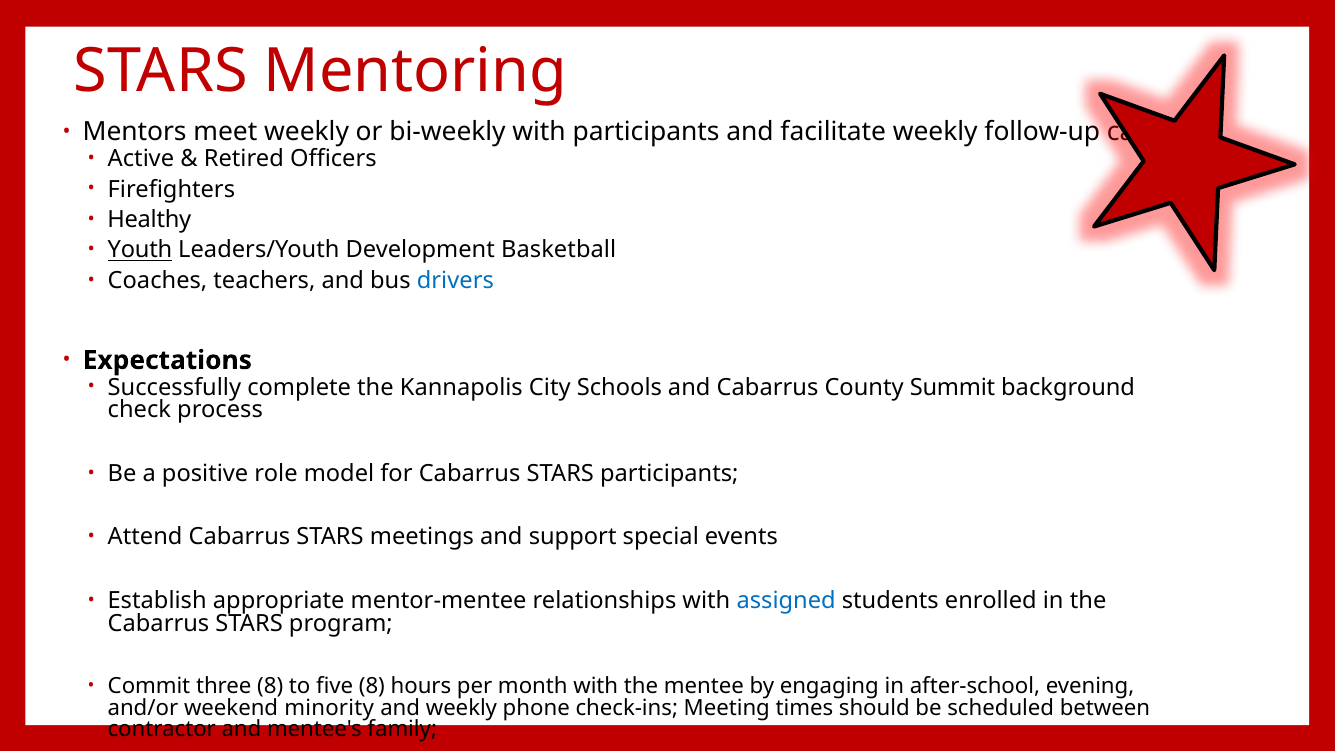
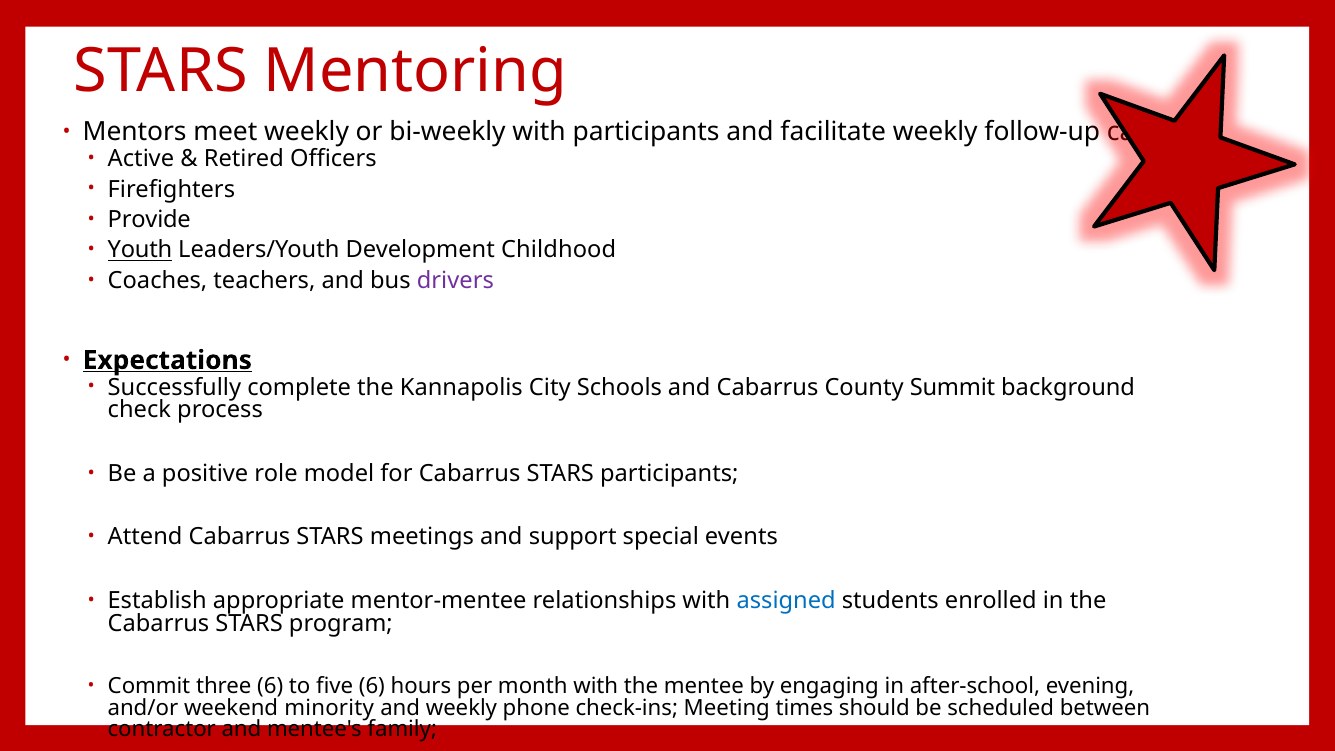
Healthy: Healthy -> Provide (149, 220)
Basketball: Basketball -> Childhood (559, 250)
drivers colour: blue -> purple (455, 281)
Expectations underline: none -> present (167, 360)
three 8: 8 -> 6 (270, 686)
five 8: 8 -> 6 (372, 686)
